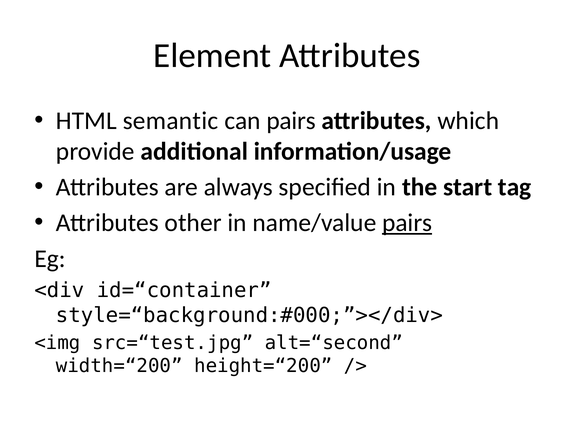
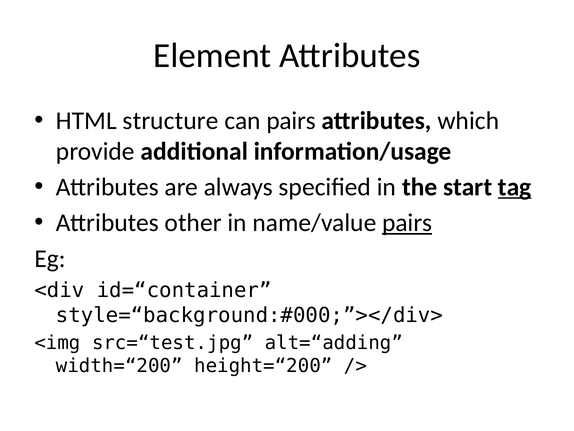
semantic: semantic -> structure (171, 120)
tag underline: none -> present (515, 187)
alt=“second: alt=“second -> alt=“adding (334, 342)
